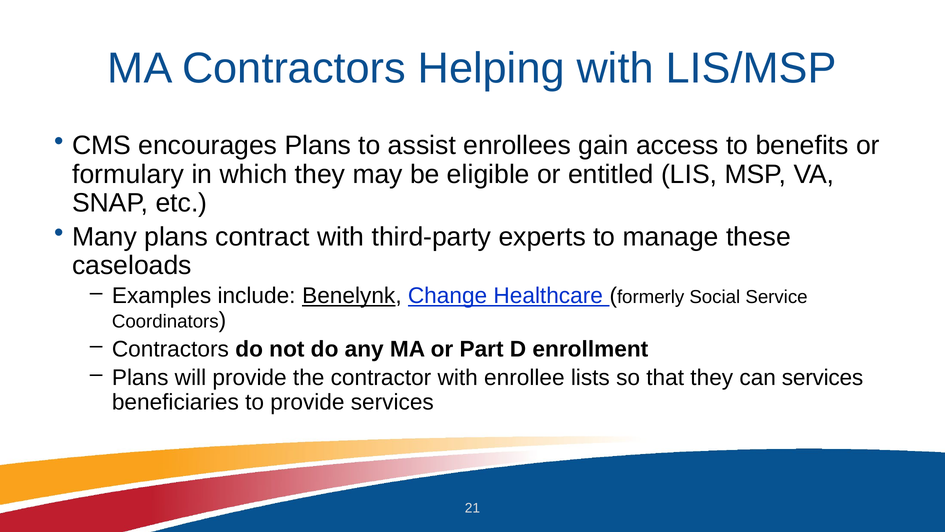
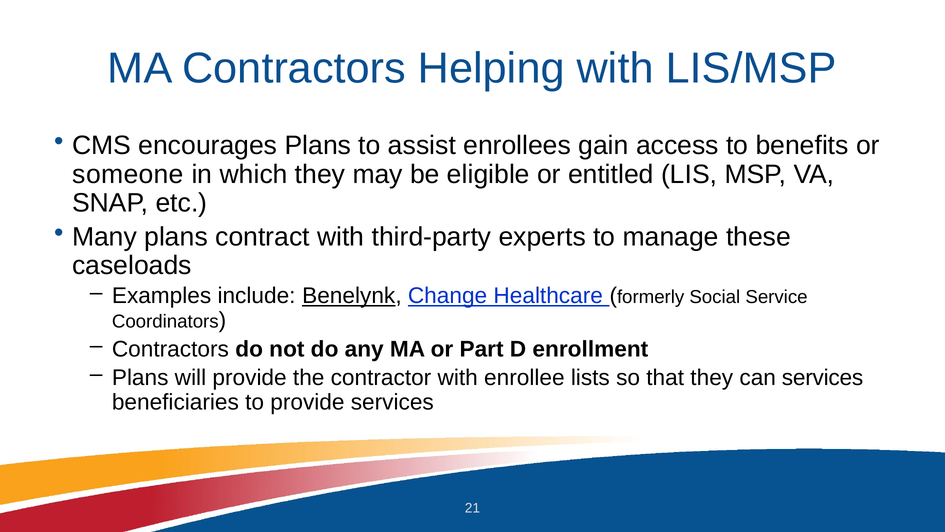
formulary: formulary -> someone (128, 174)
